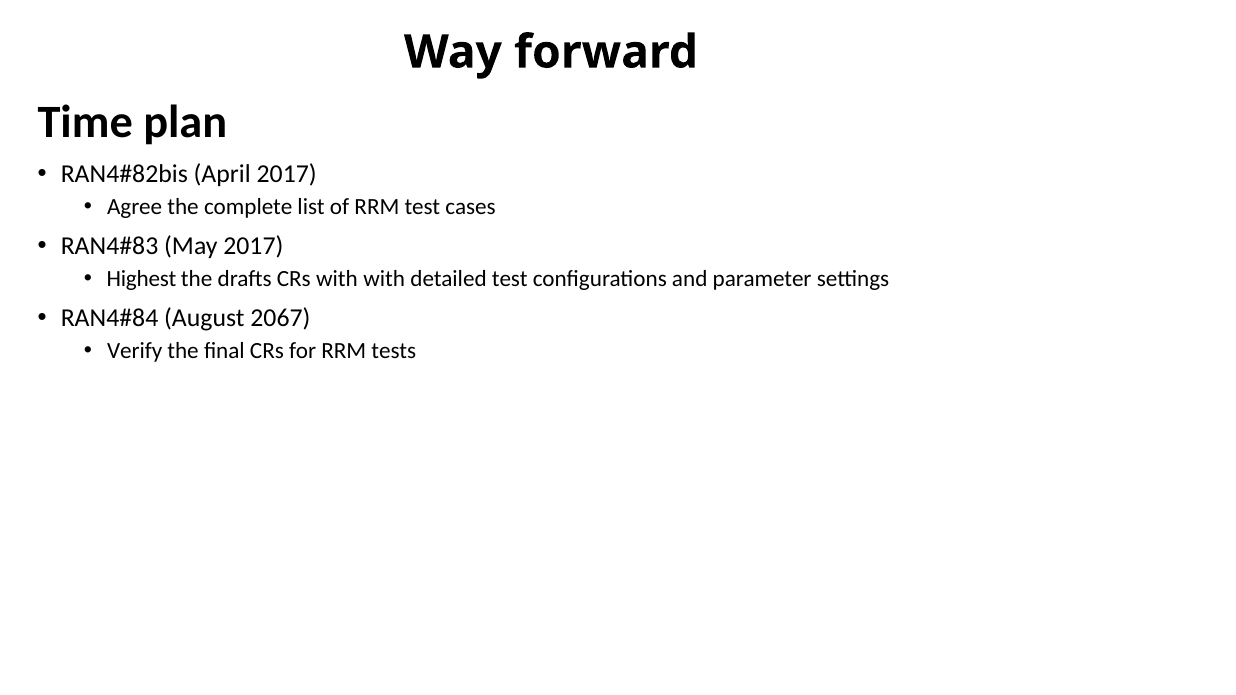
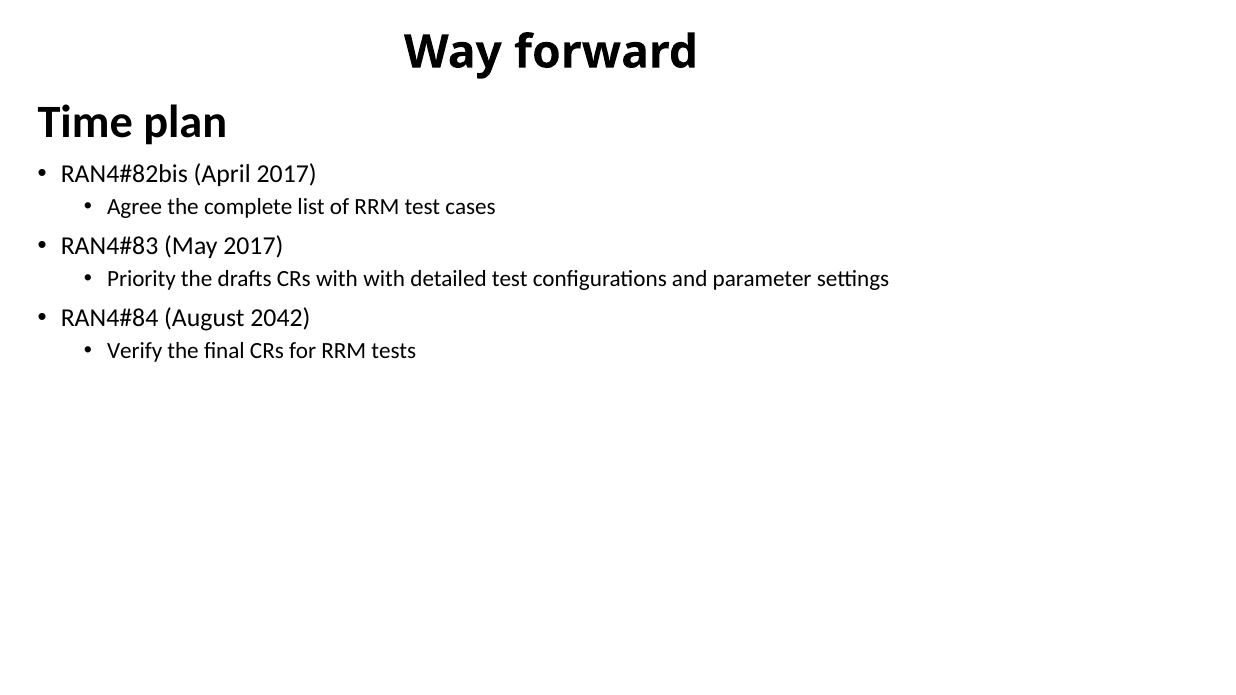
Highest: Highest -> Priority (141, 279)
2067: 2067 -> 2042 (280, 318)
